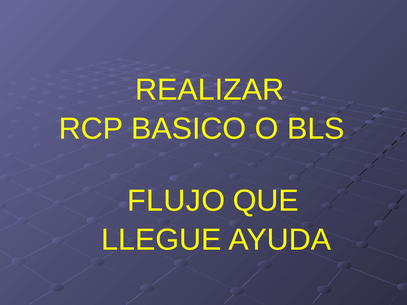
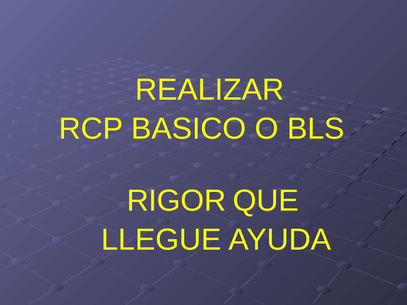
FLUJO: FLUJO -> RIGOR (176, 201)
